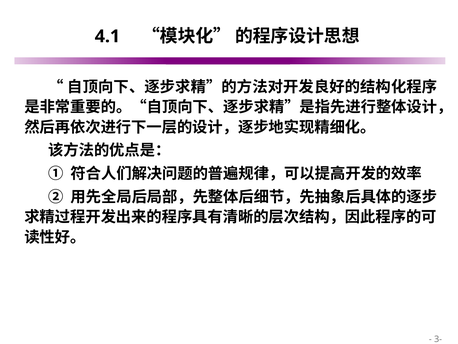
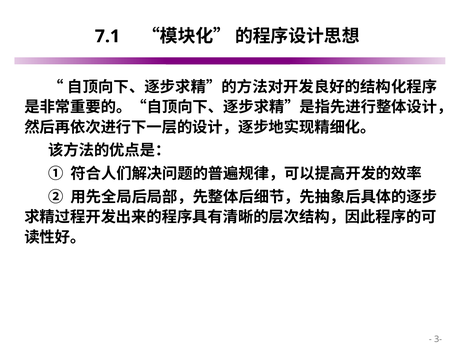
4.1: 4.1 -> 7.1 (107, 36)
